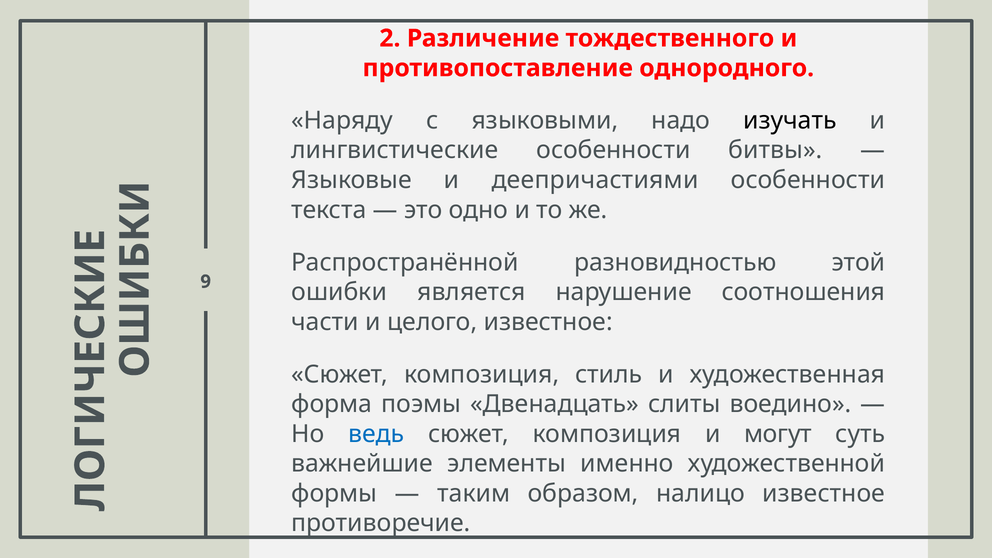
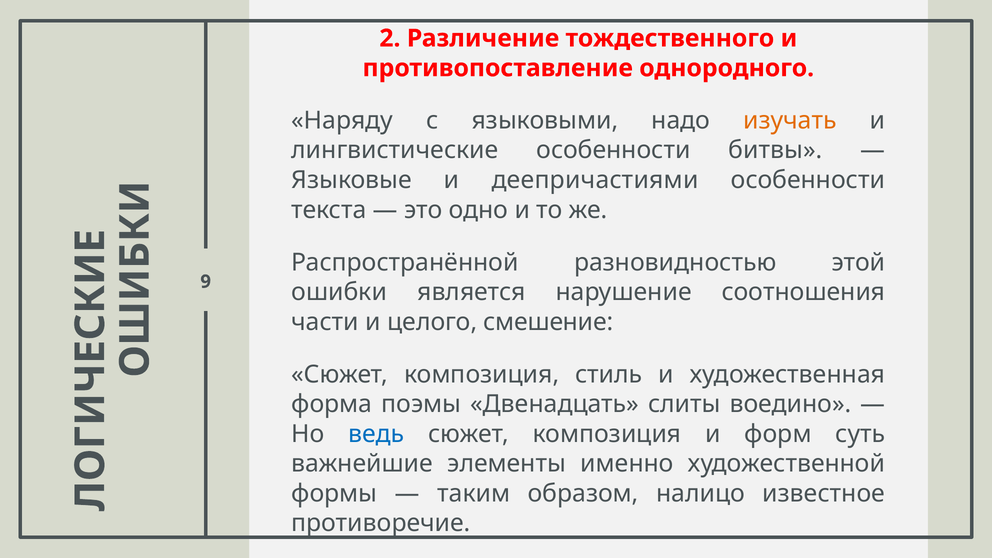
изучать colour: black -> orange (790, 121)
целого известное: известное -> смешение (548, 322)
могут: могут -> форм (778, 434)
